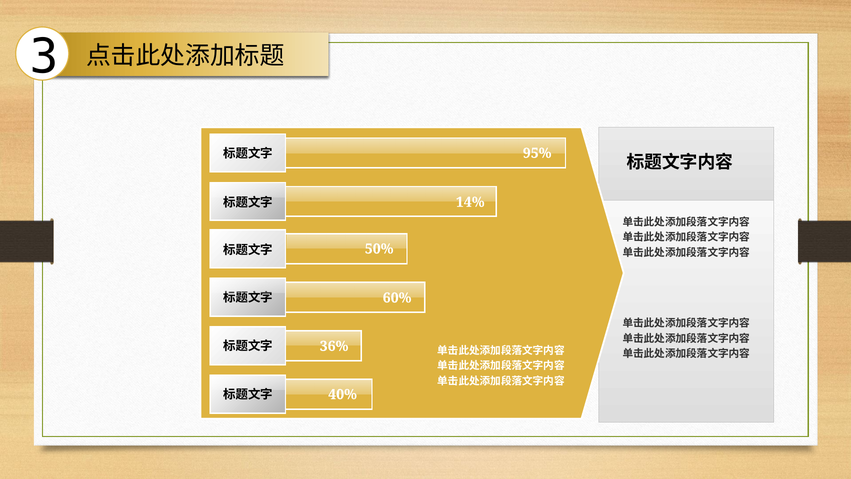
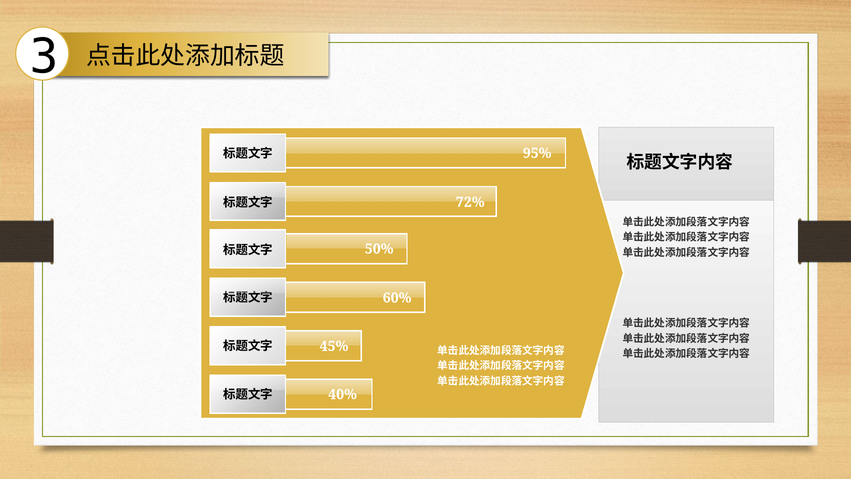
14%: 14% -> 72% (470, 202)
36%: 36% -> 45% (334, 346)
